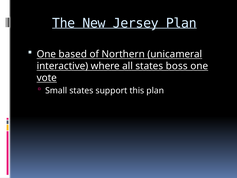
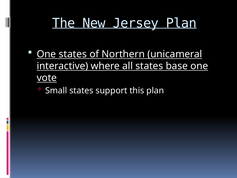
One based: based -> states (73, 54)
boss: boss -> base (177, 66)
